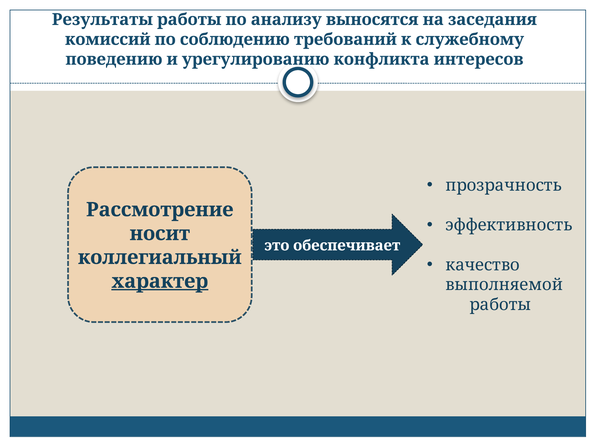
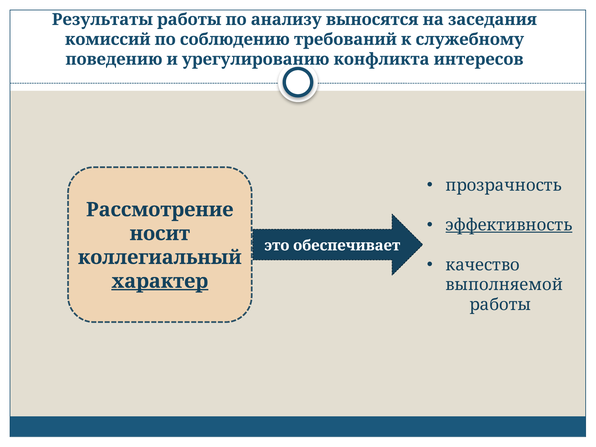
эффективность underline: none -> present (509, 225)
